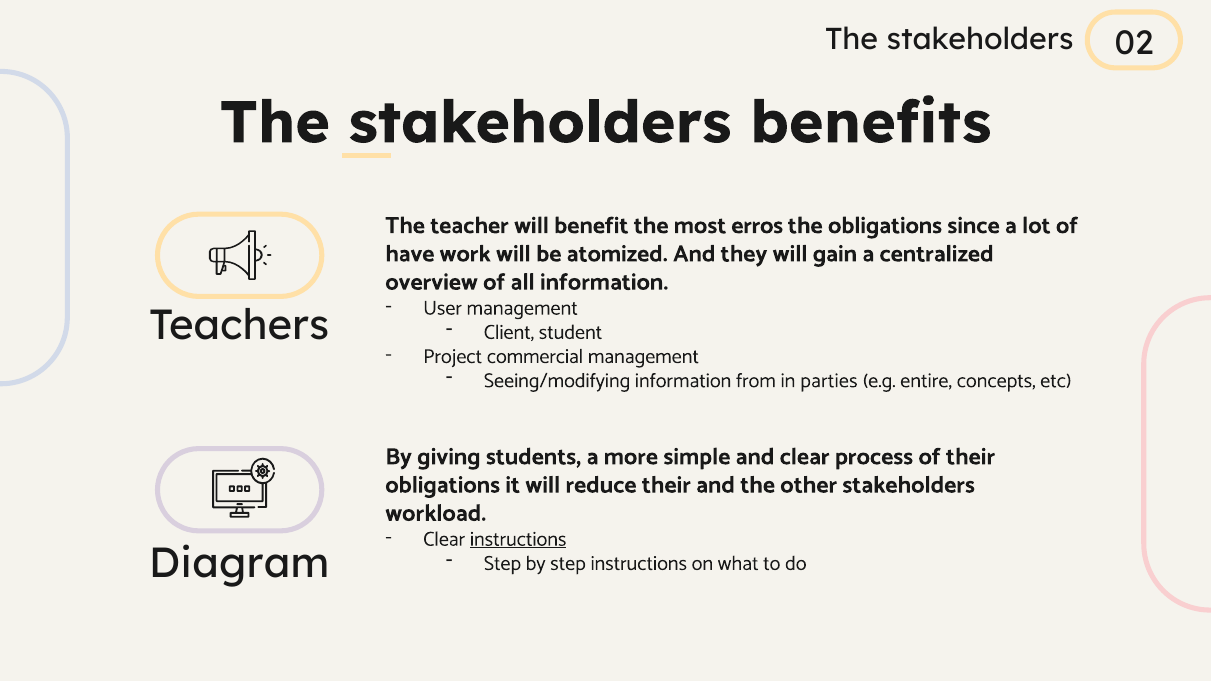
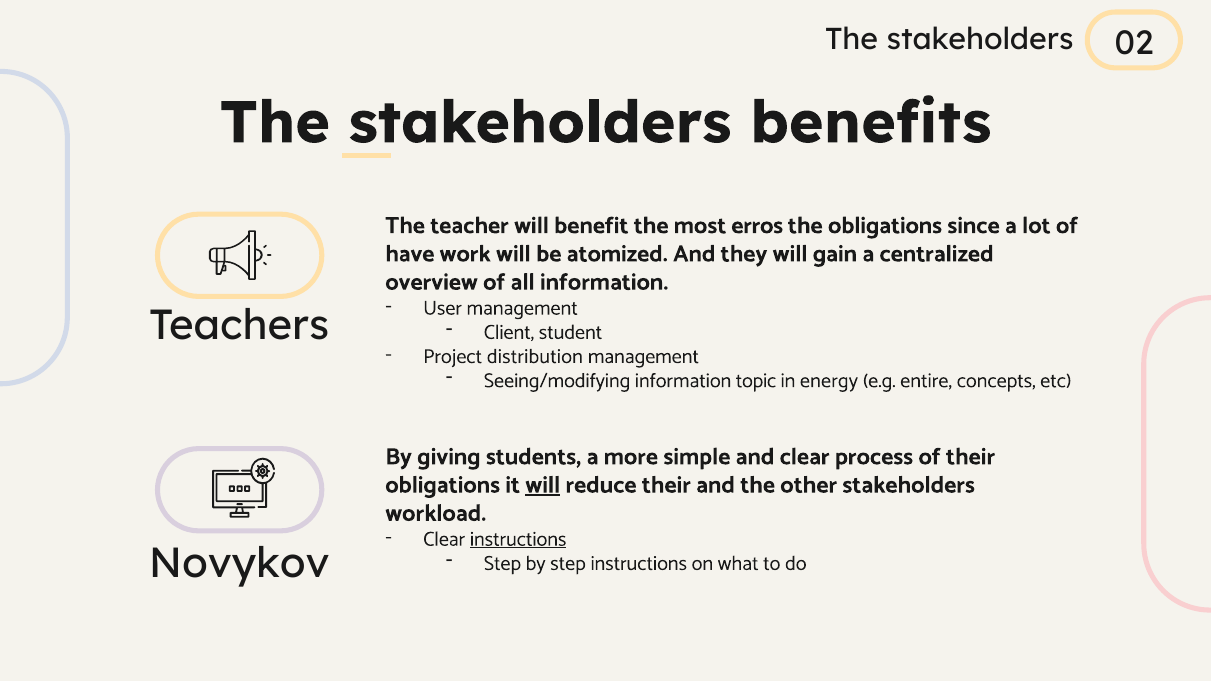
commercial: commercial -> distribution (535, 356)
from: from -> topic (756, 381)
parties: parties -> energy (829, 381)
will underline: none -> present (543, 485)
Diagram: Diagram -> Novykov (239, 564)
